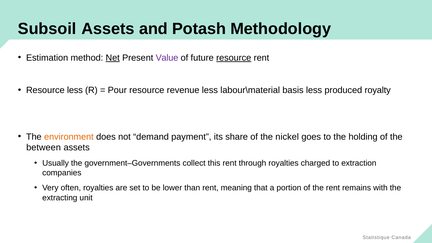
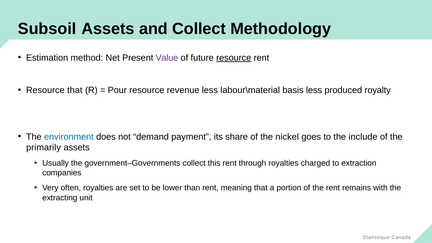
and Potash: Potash -> Collect (199, 29)
Net underline: present -> none (113, 58)
Resource less: less -> that (75, 90)
environment colour: orange -> blue (69, 137)
holding: holding -> include (363, 137)
between: between -> primarily (44, 148)
